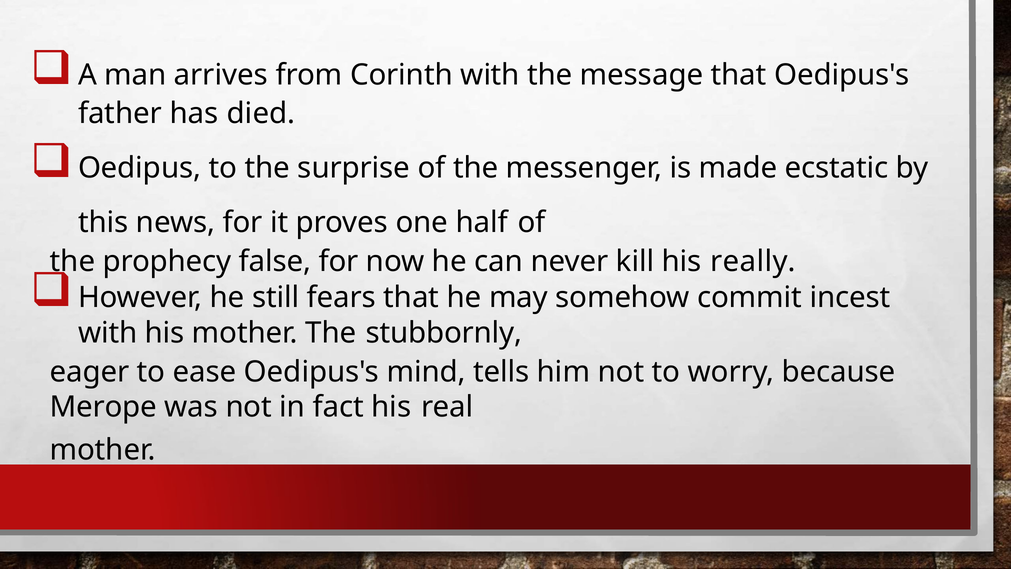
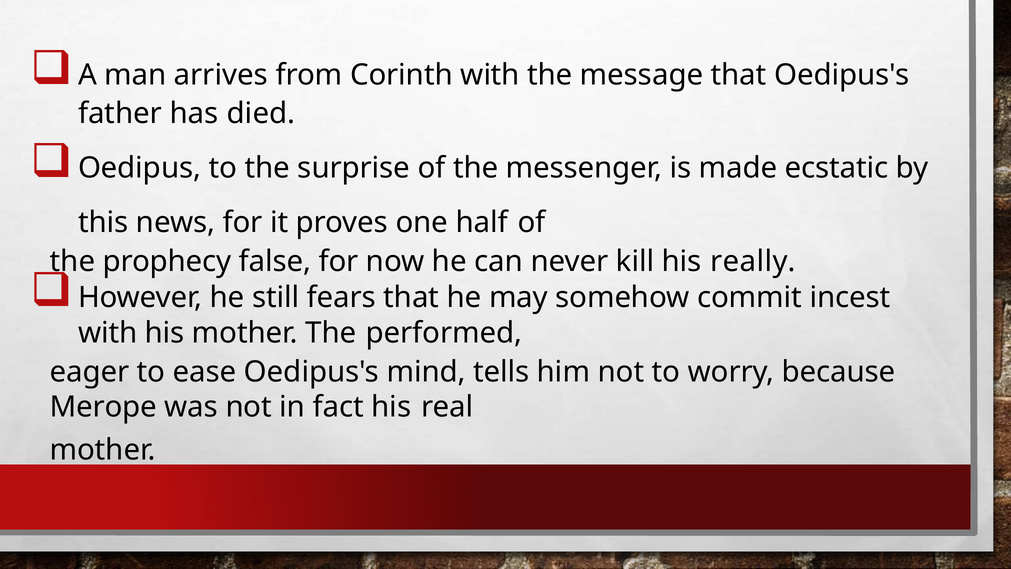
stubbornly: stubbornly -> performed (444, 333)
